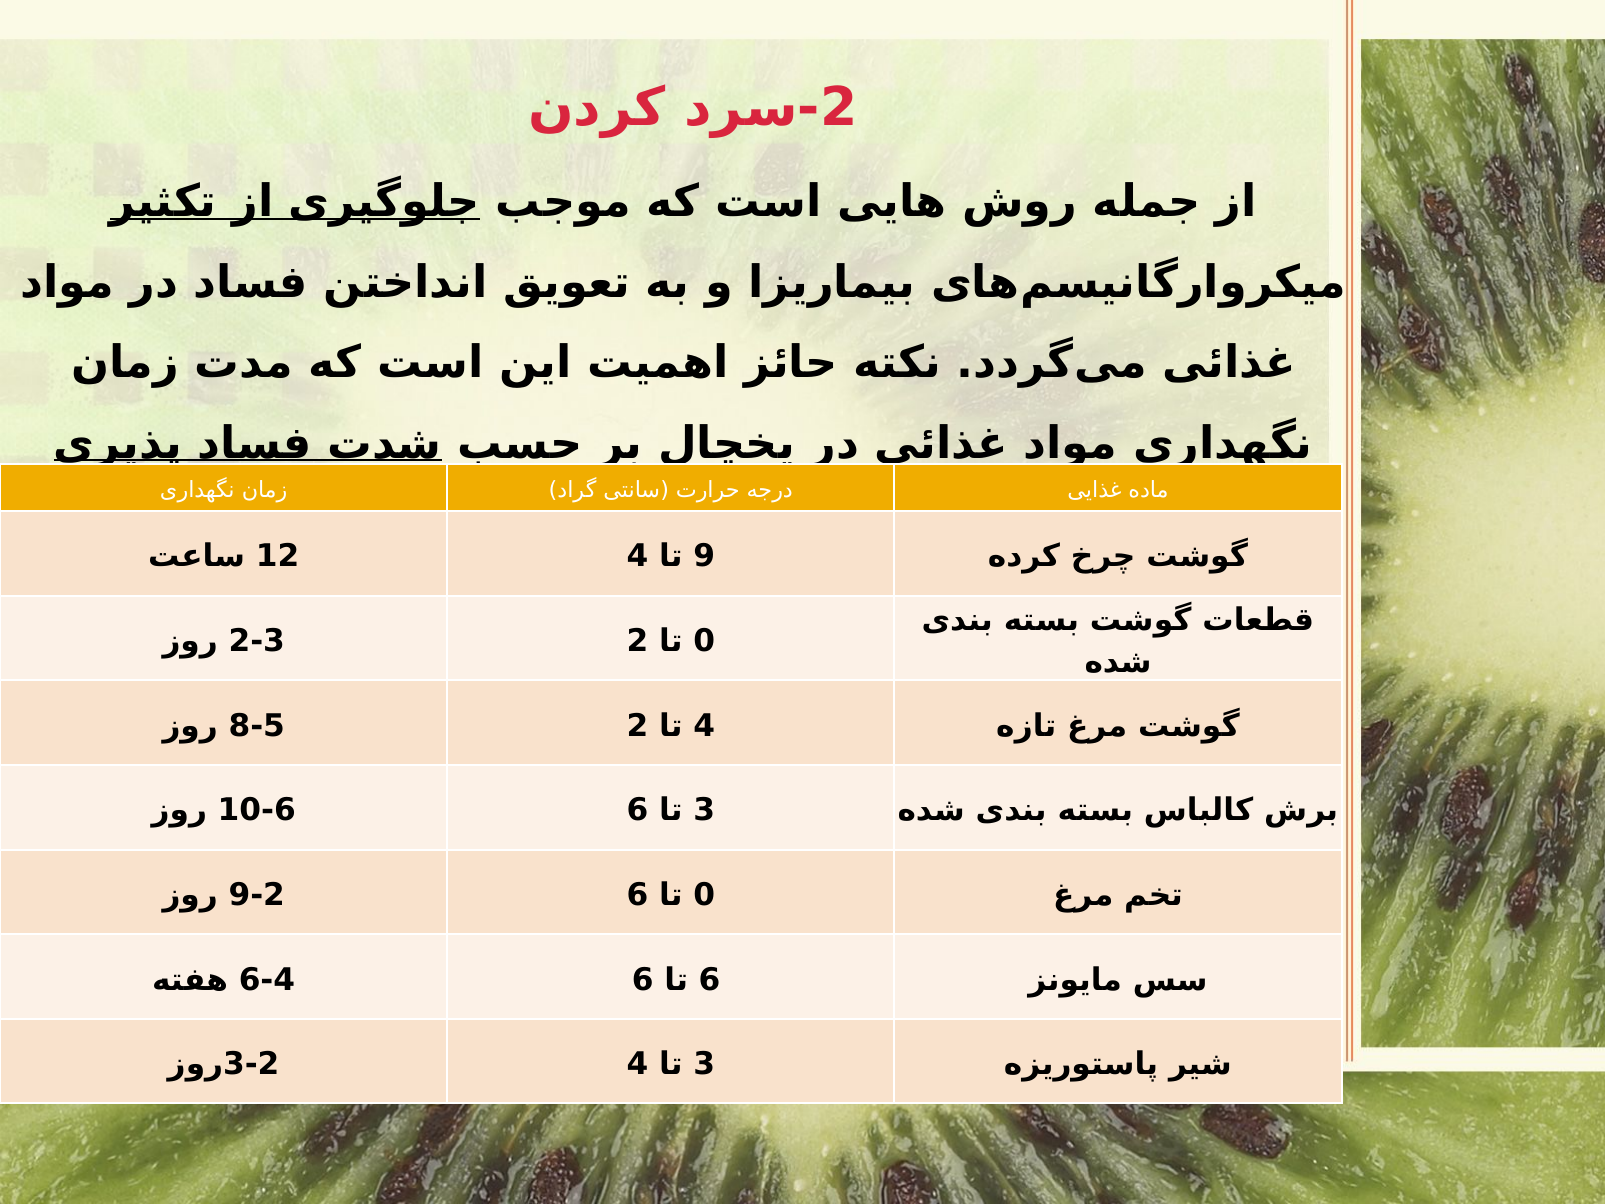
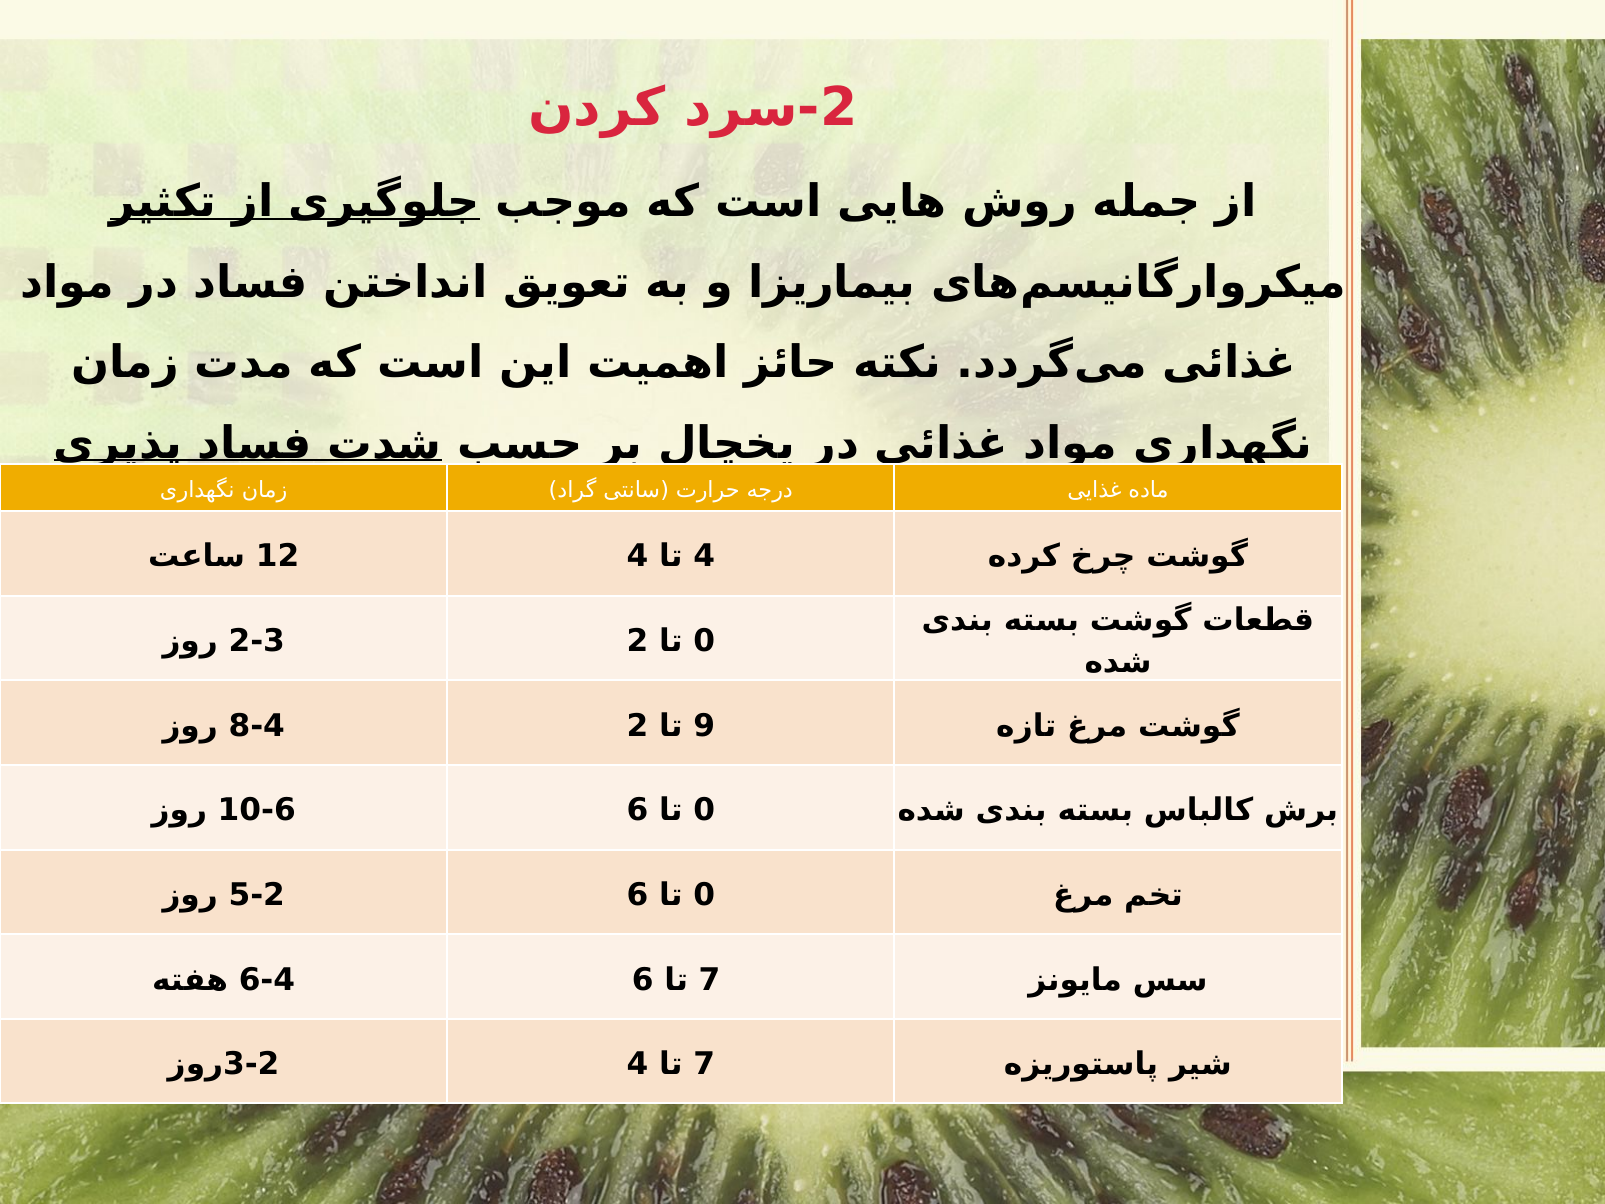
9: 9 -> 4 (704, 557)
8-5: 8-5 -> 8-4 (257, 726)
4: 4 -> 9 (704, 726)
3: 3 -> 0 (704, 810)
9-2: 9-2 -> 5-2 (257, 895)
6: 6 -> 7 (710, 980)
3: 3 -> 7 (704, 1064)
